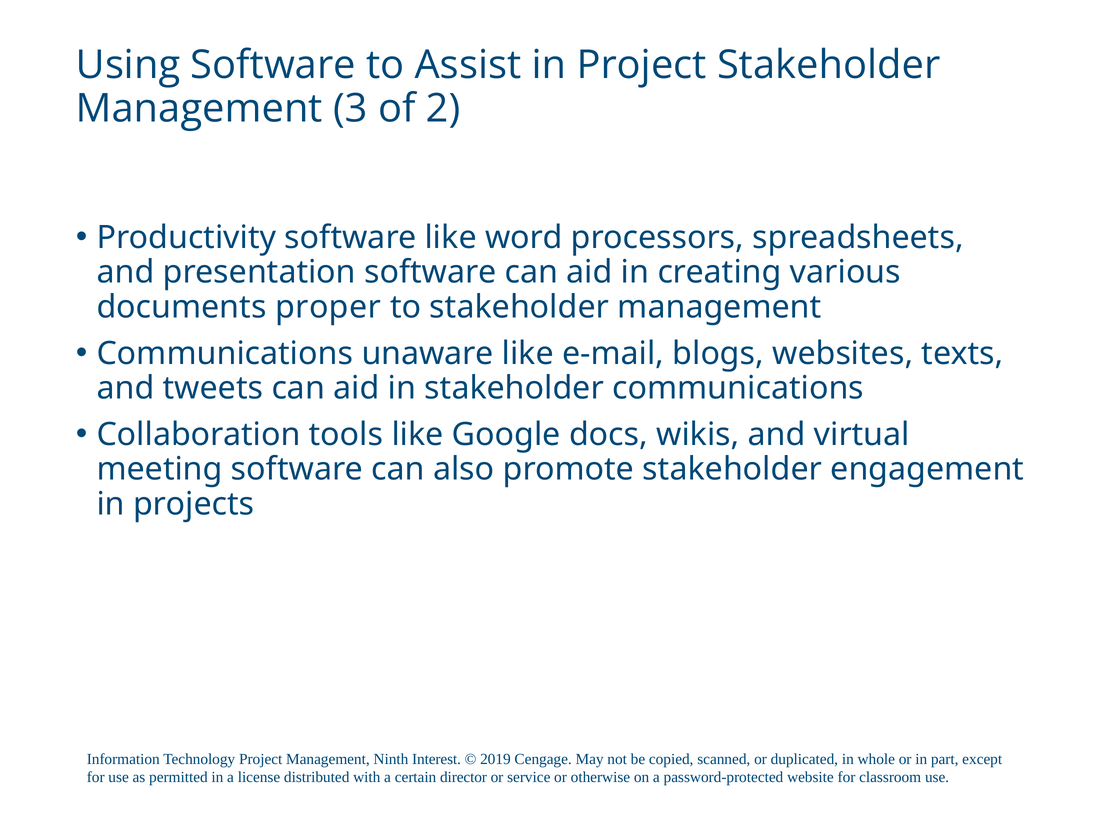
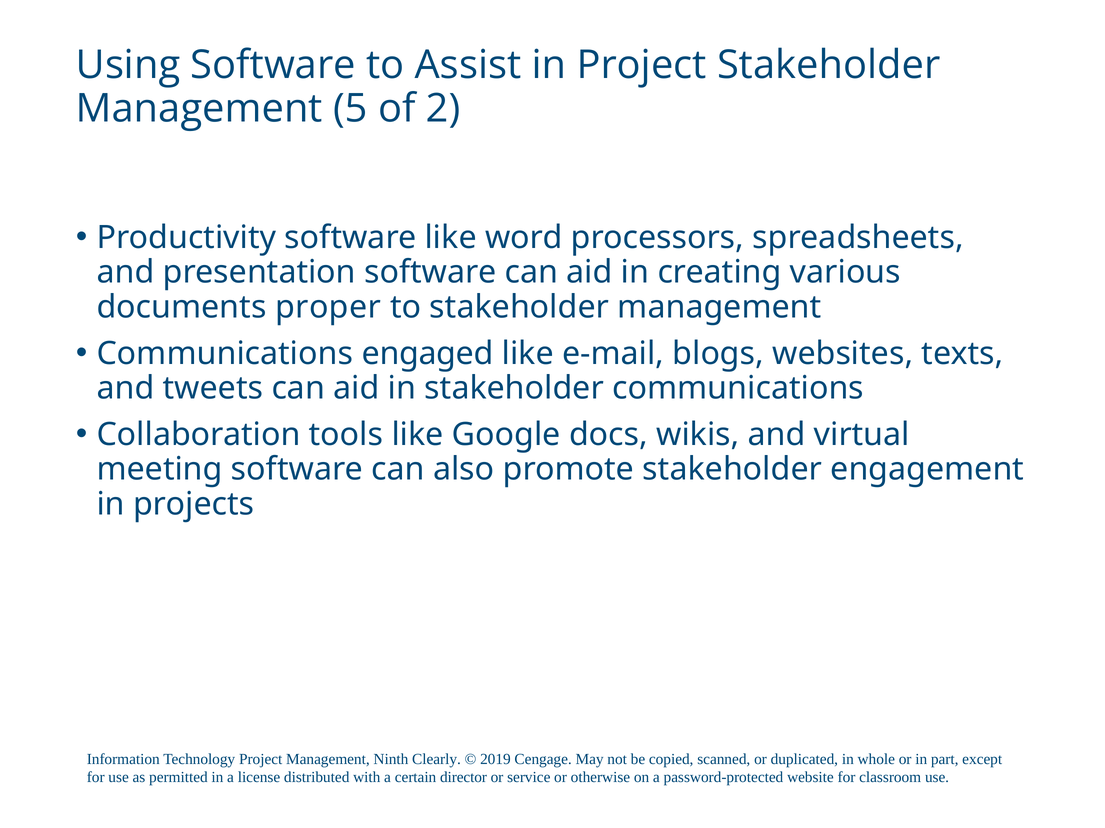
3: 3 -> 5 (350, 108)
unaware: unaware -> engaged (428, 354)
Interest: Interest -> Clearly (436, 760)
